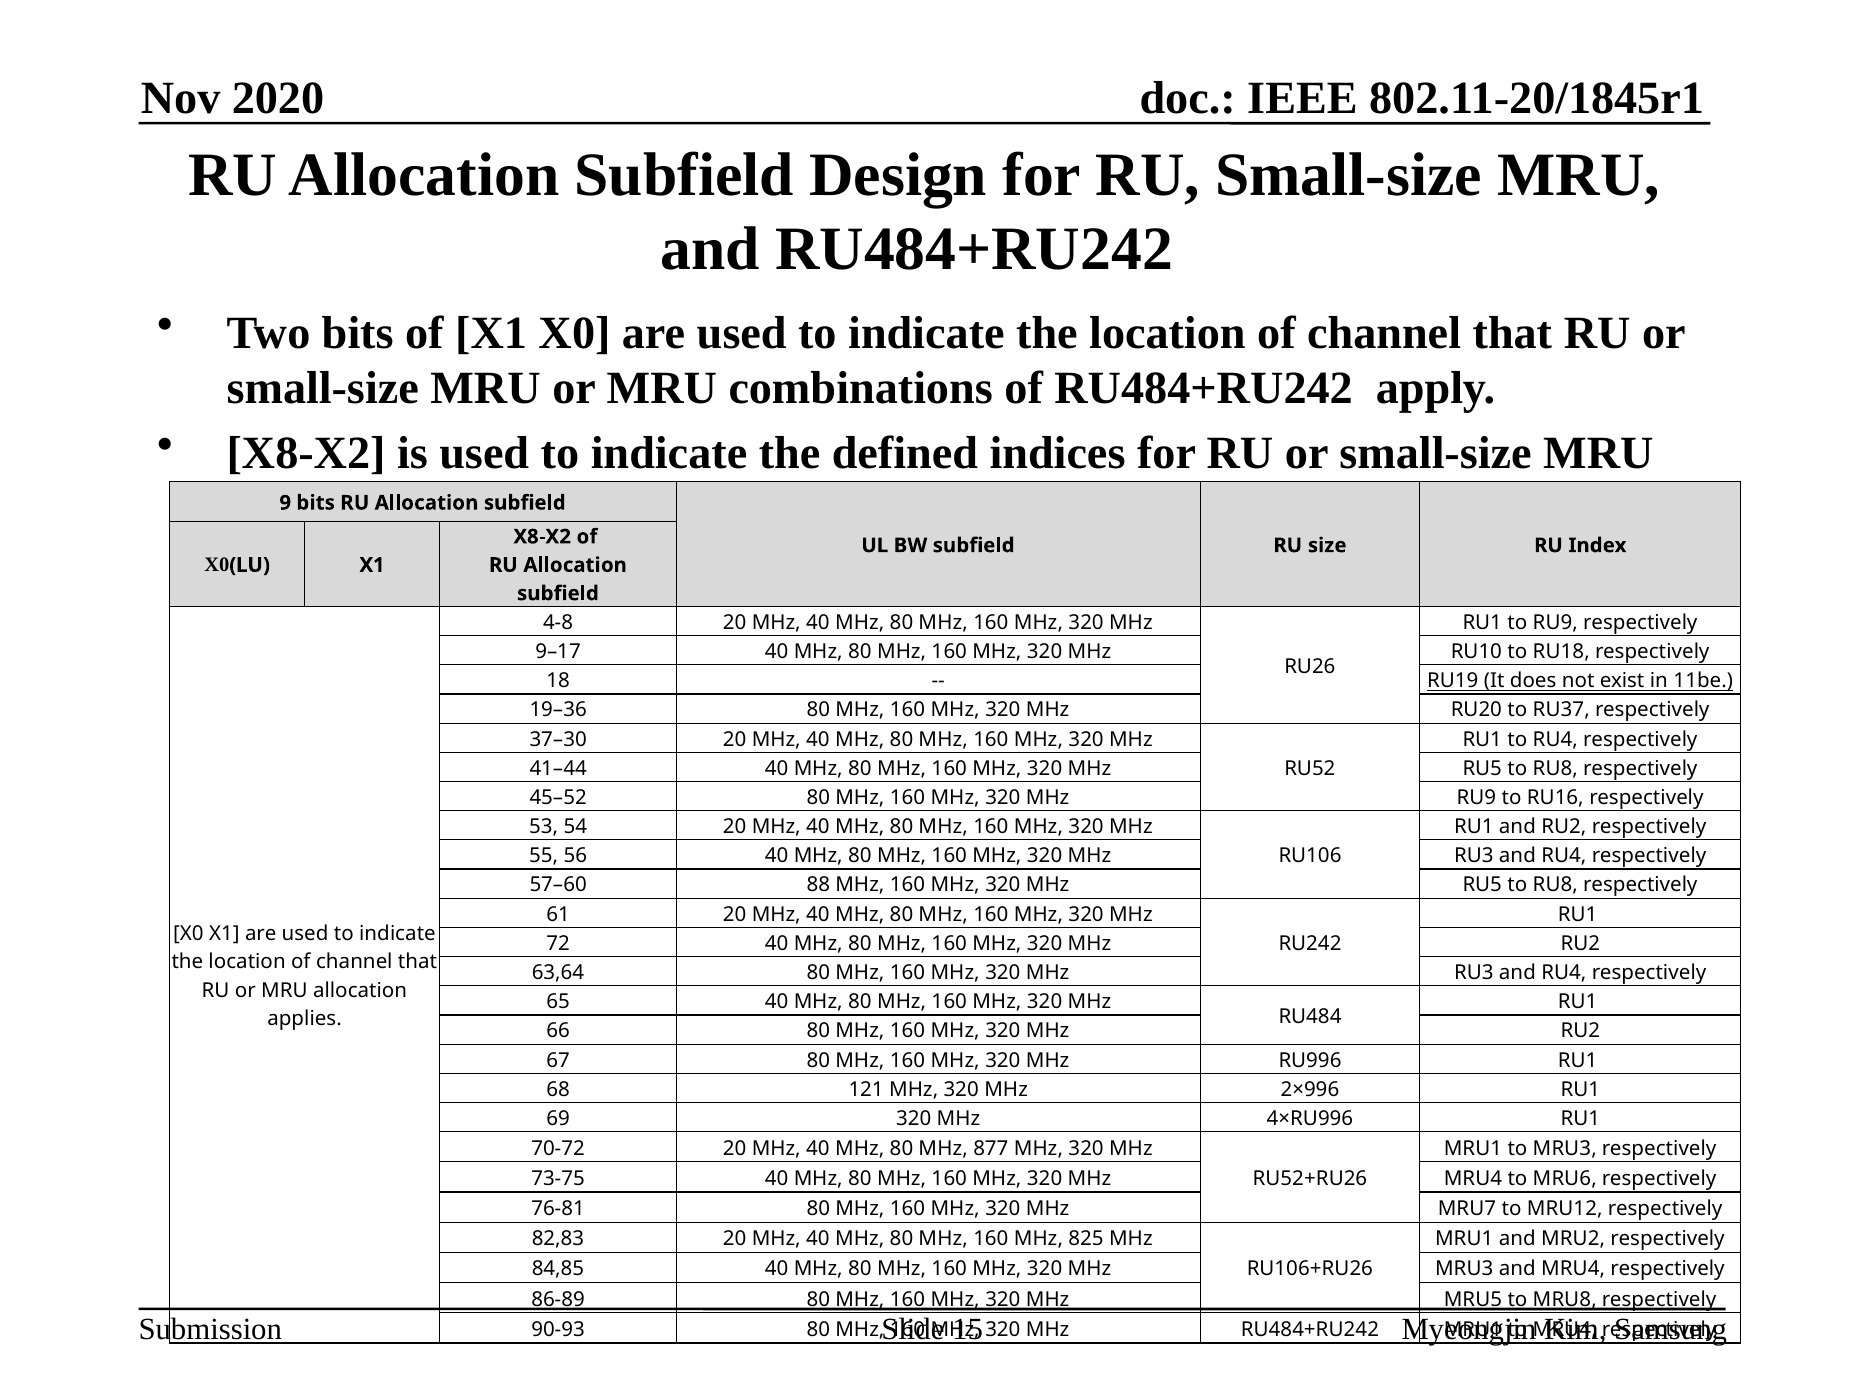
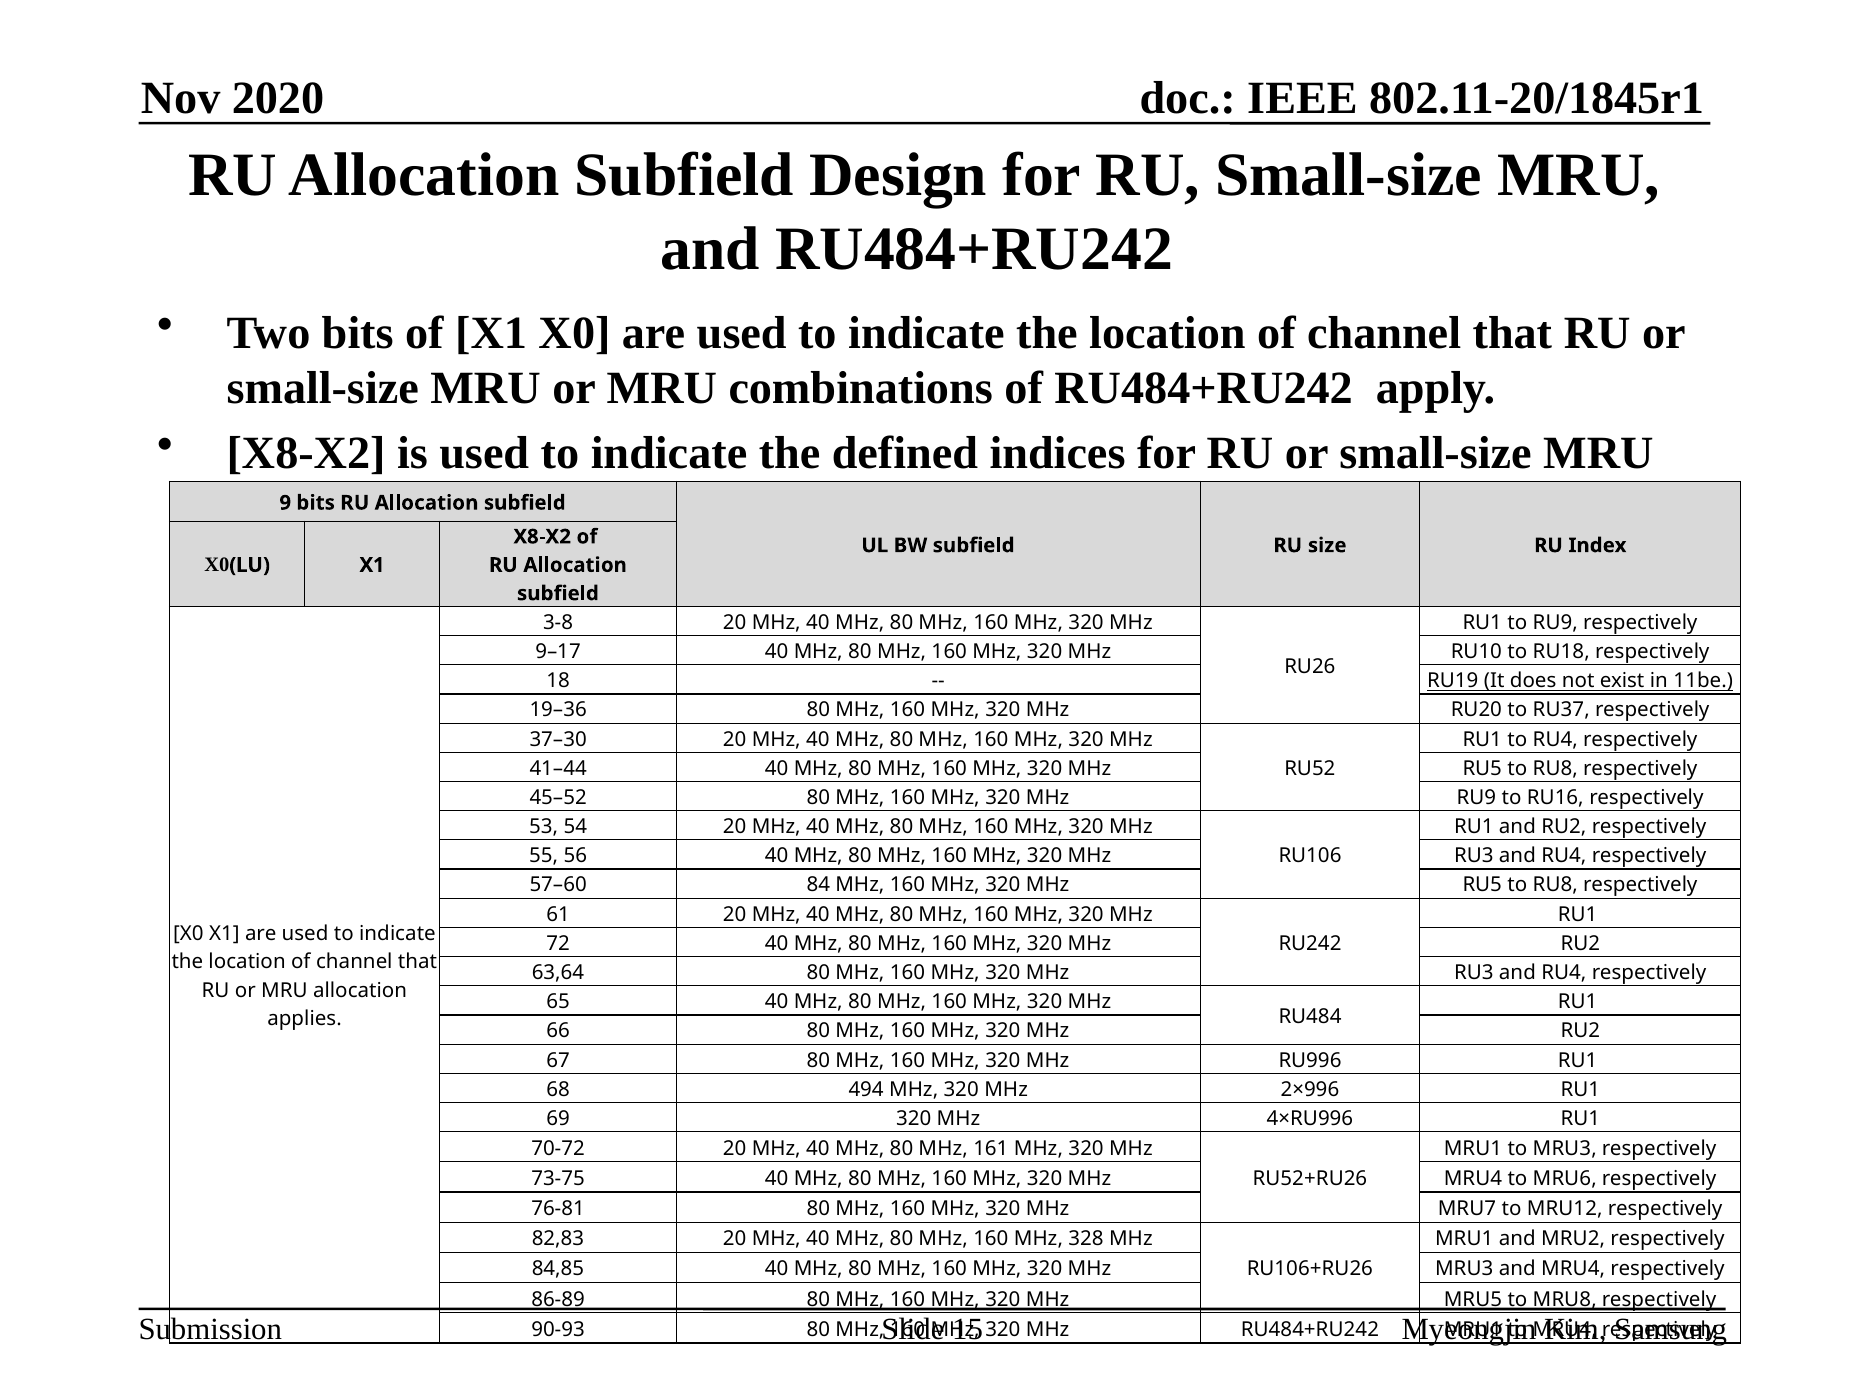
4-8: 4-8 -> 3-8 (558, 623)
88: 88 -> 84 (818, 886)
121: 121 -> 494 (866, 1090)
877: 877 -> 161 (991, 1149)
825: 825 -> 328 (1086, 1240)
